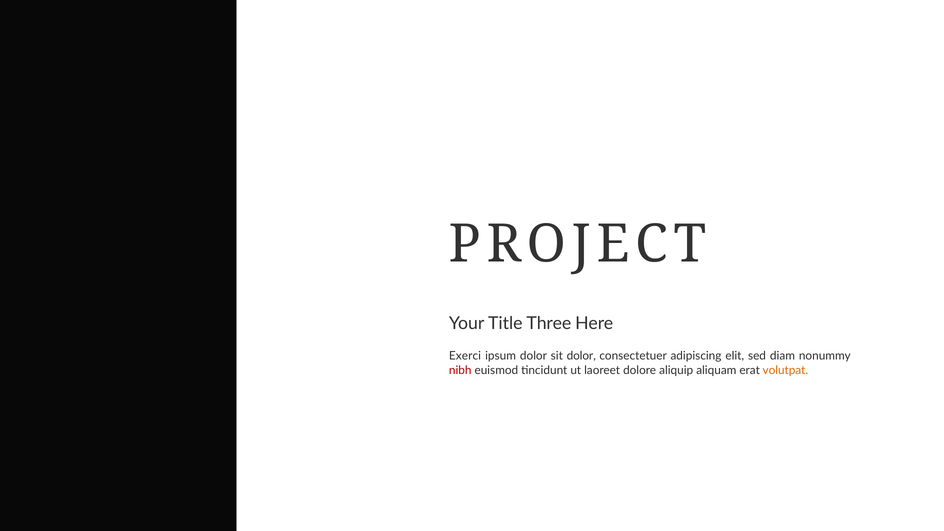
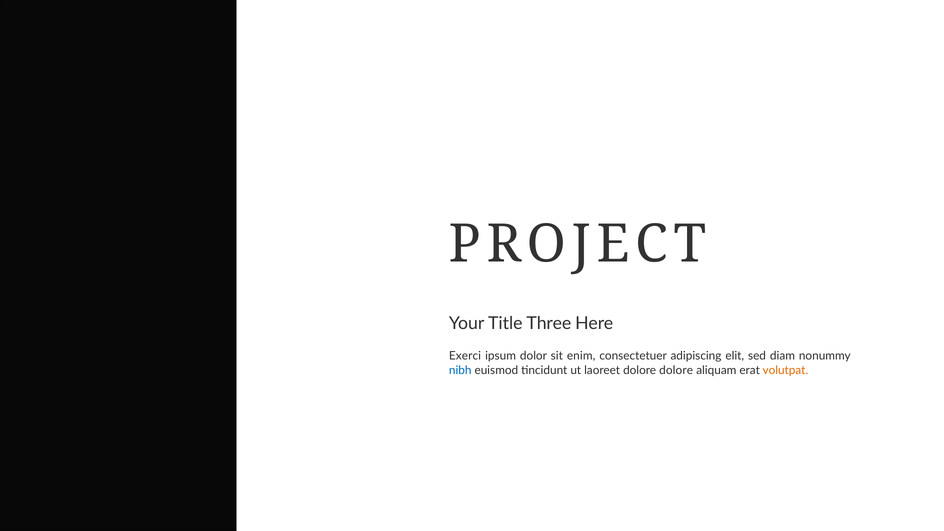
sit dolor: dolor -> enim (581, 356)
nibh colour: red -> blue (460, 370)
dolore aliquip: aliquip -> dolore (676, 370)
